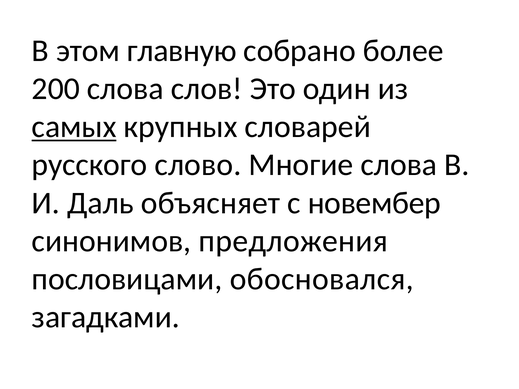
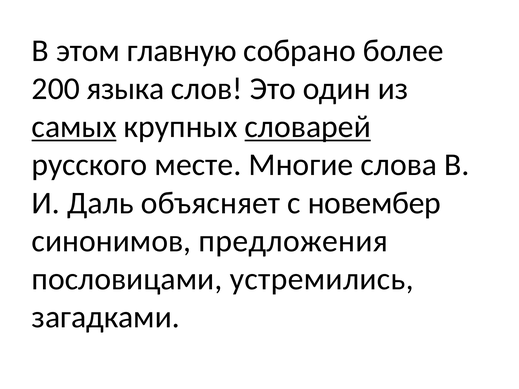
200 слова: слова -> языка (125, 89)
словарей underline: none -> present (308, 127)
слово: слово -> месте (198, 165)
обосновался: обосновался -> устремились (322, 279)
